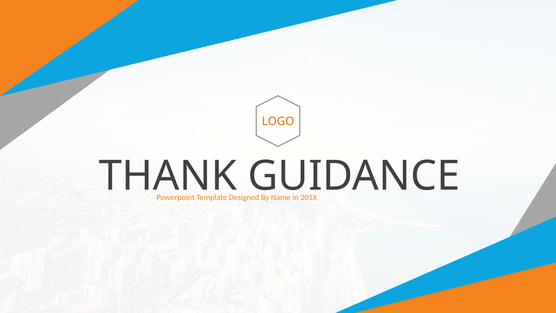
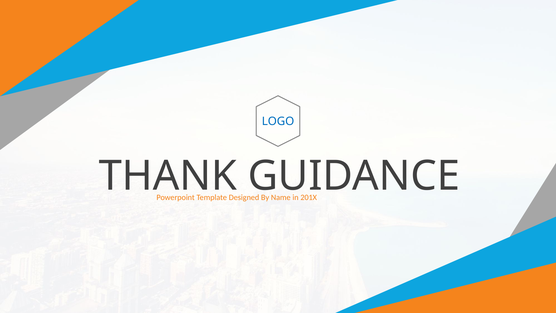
LOGO colour: orange -> blue (278, 121)
